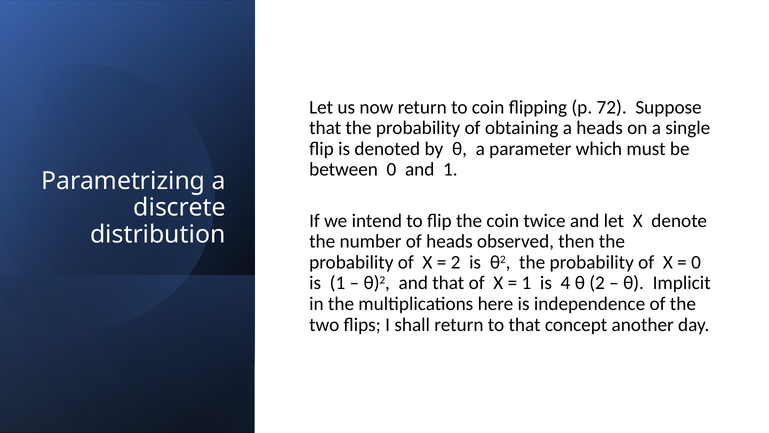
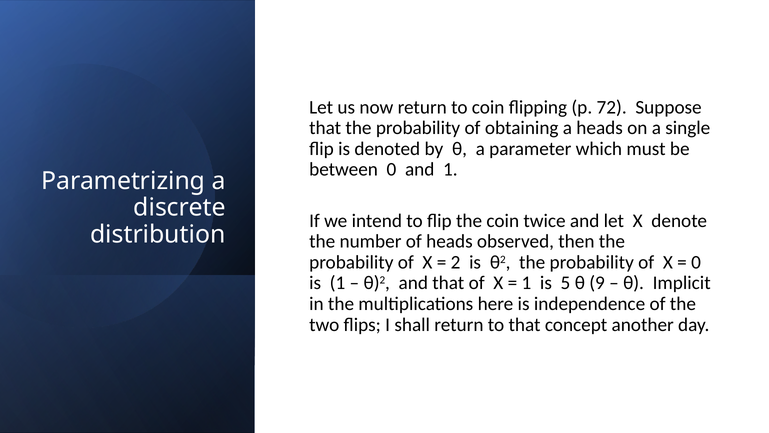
4: 4 -> 5 (565, 283)
θ 2: 2 -> 9 (597, 283)
